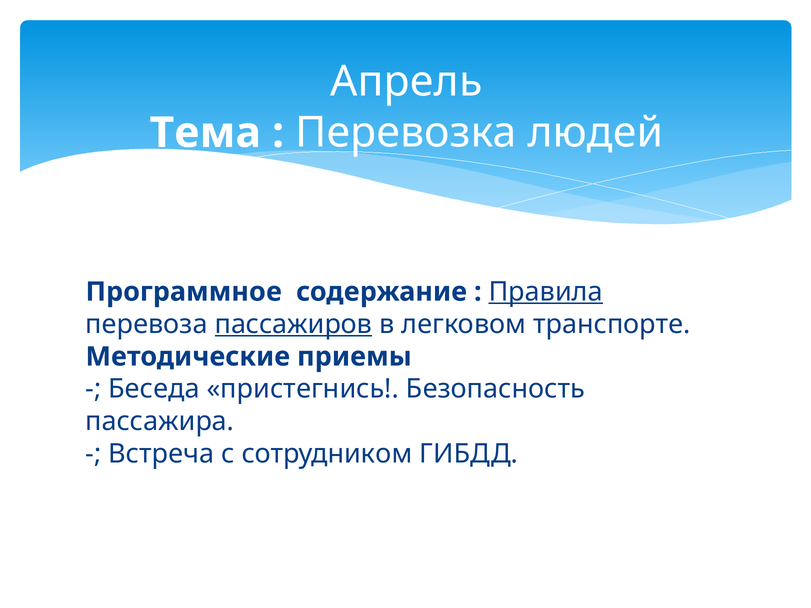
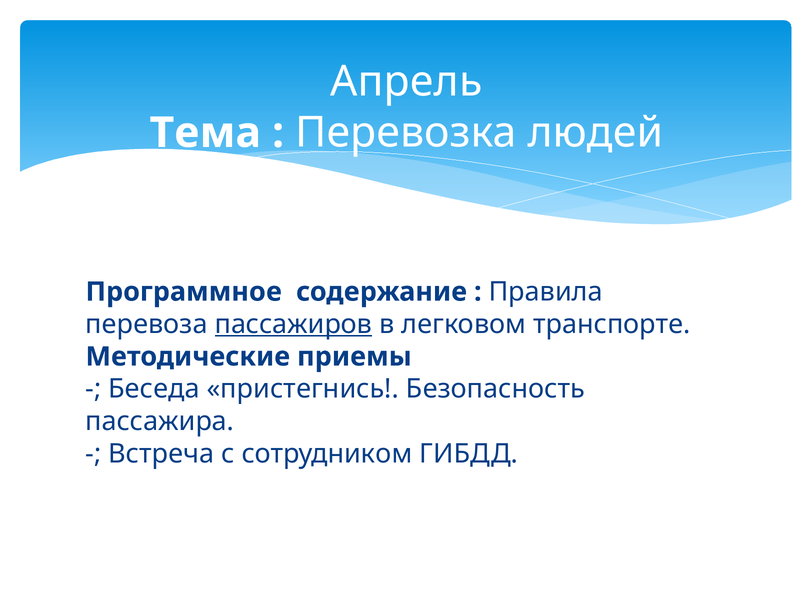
Правила underline: present -> none (546, 292)
